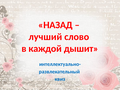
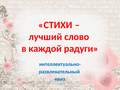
НАЗАД: НАЗАД -> СТИХИ (55, 25)
дышит: дышит -> радуги (81, 49)
